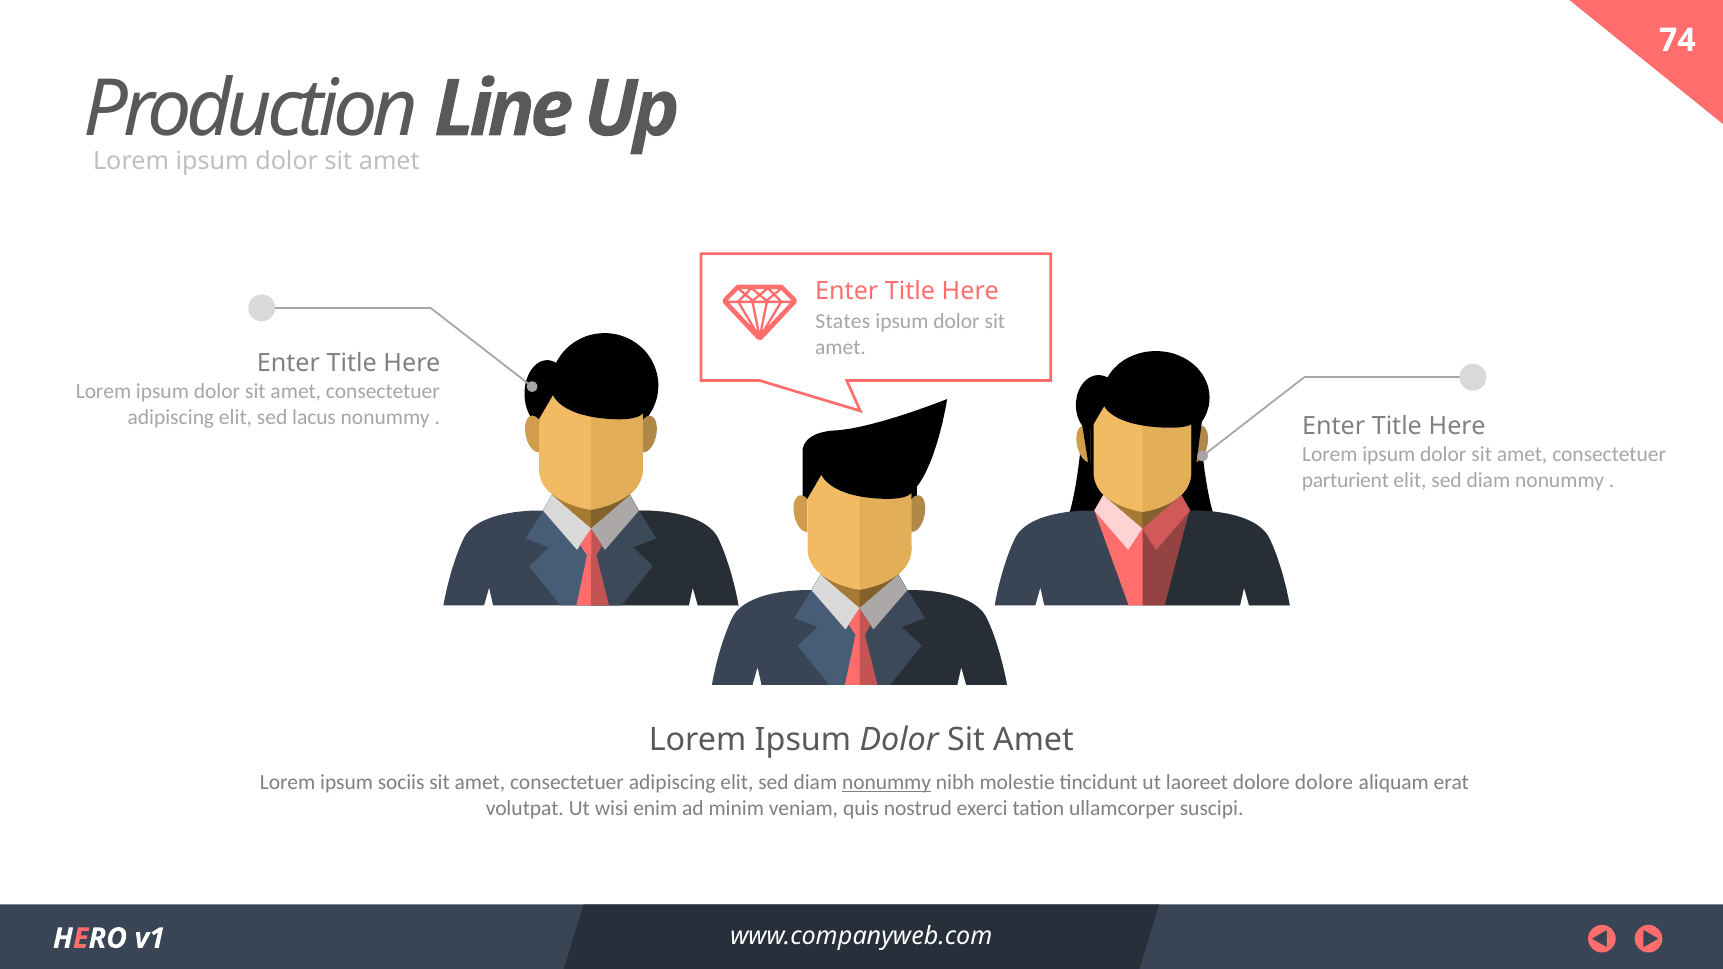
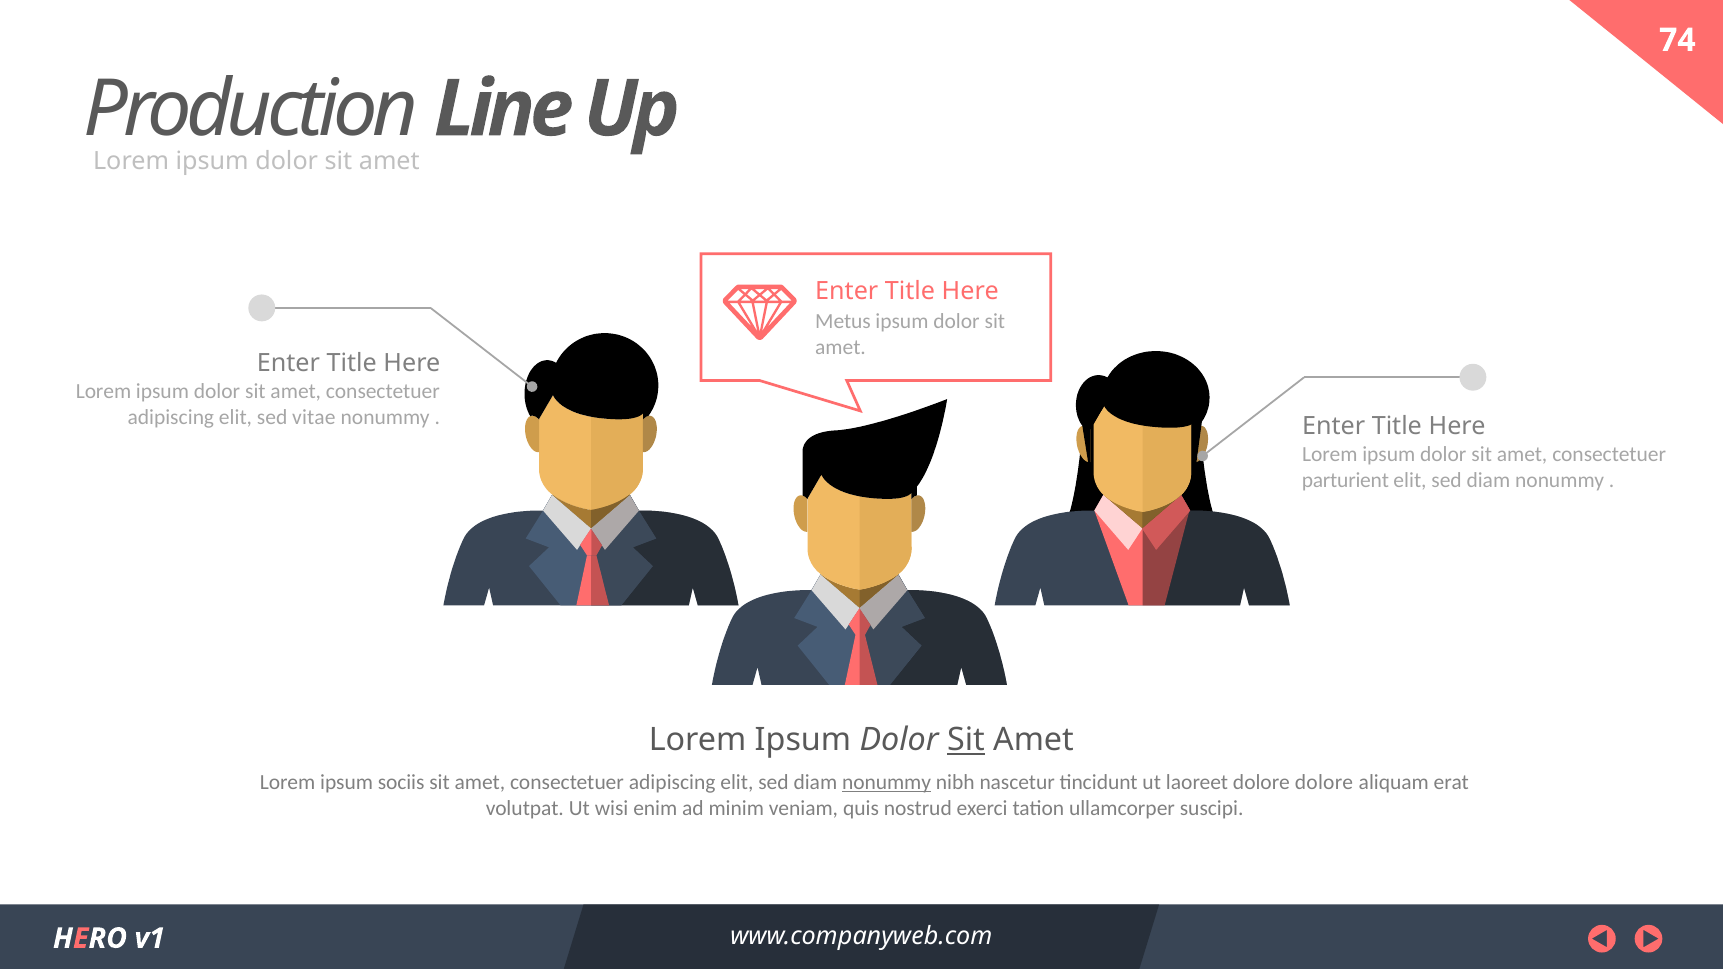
States: States -> Metus (843, 321)
lacus: lacus -> vitae (314, 418)
Sit underline: none -> present (966, 740)
molestie: molestie -> nascetur (1017, 782)
